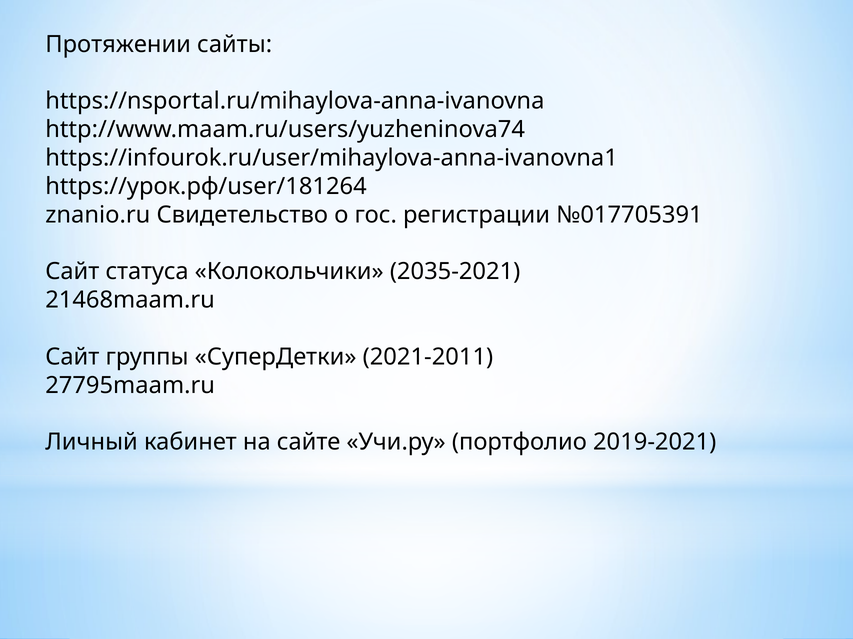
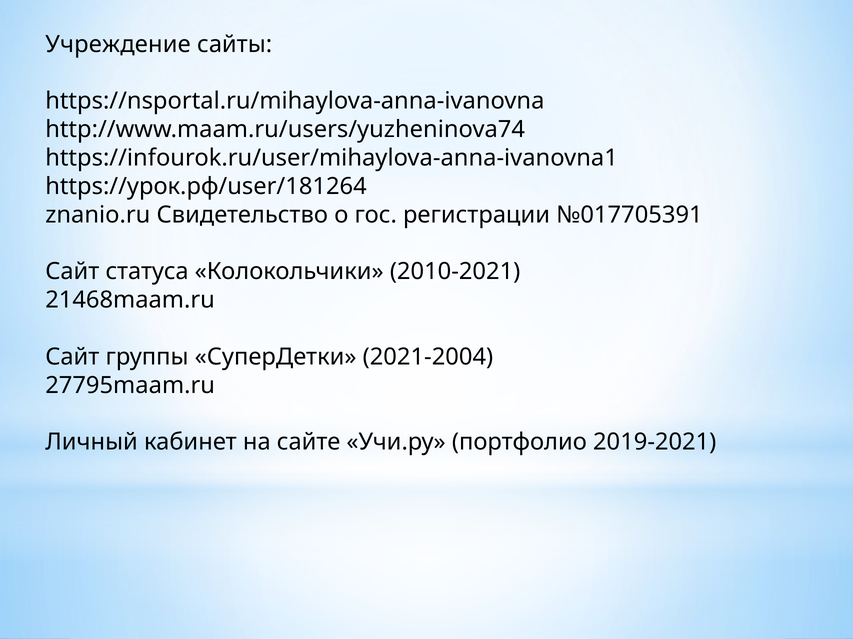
Протяжении: Протяжении -> Учреждение (118, 44)
2035-2021: 2035-2021 -> 2010-2021 (455, 272)
2021-2011: 2021-2011 -> 2021-2004 (428, 357)
